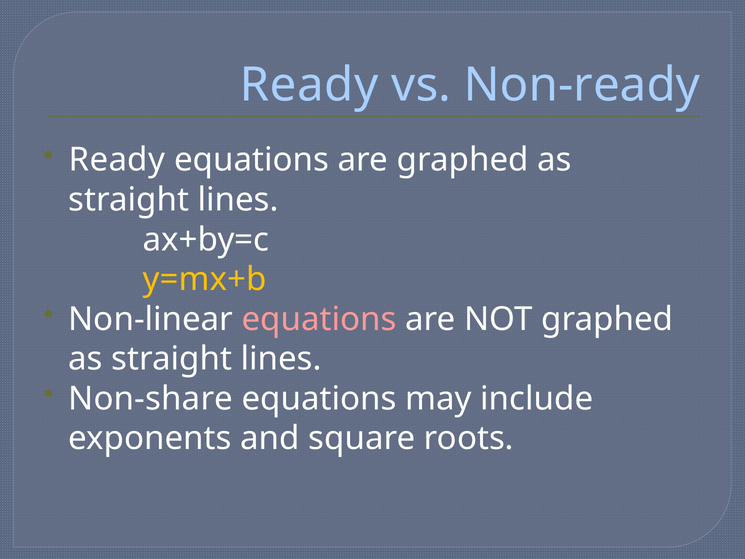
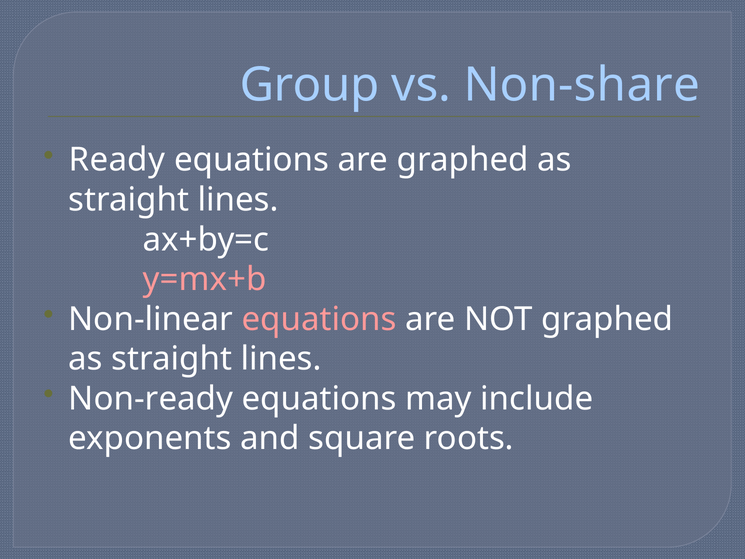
Ready: Ready -> Group (310, 85)
Non-ready: Non-ready -> Non-share (582, 85)
y=mx+b colour: yellow -> pink (205, 279)
Non-share: Non-share -> Non-ready (151, 398)
